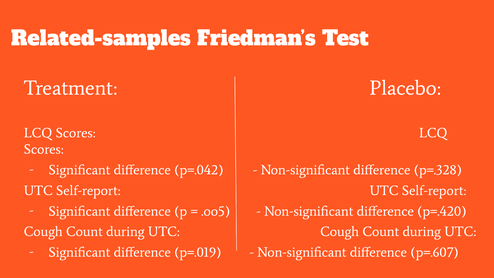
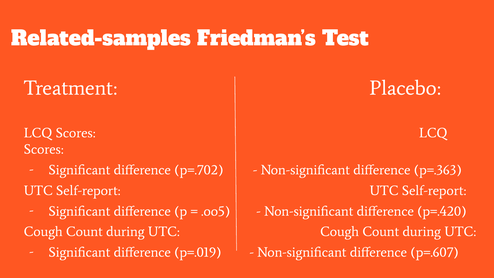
p=.042: p=.042 -> p=.702 (199, 170)
p=.328: p=.328 -> p=.363 (438, 170)
